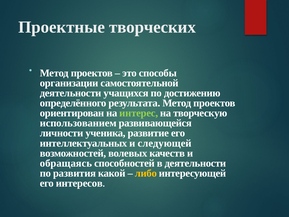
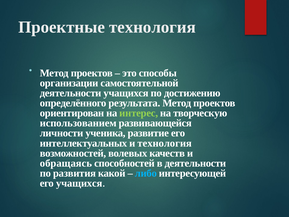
Проектные творческих: творческих -> технология (152, 27)
и следующей: следующей -> технология (165, 143)
либо colour: yellow -> light blue (146, 173)
его интересов: интересов -> учащихся (79, 183)
